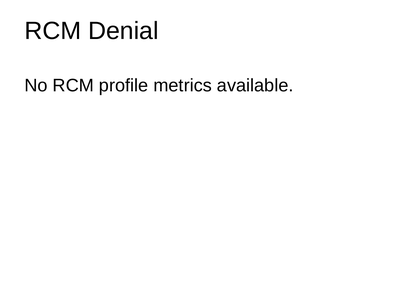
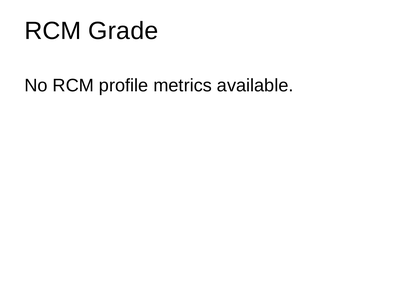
Denial: Denial -> Grade (123, 31)
